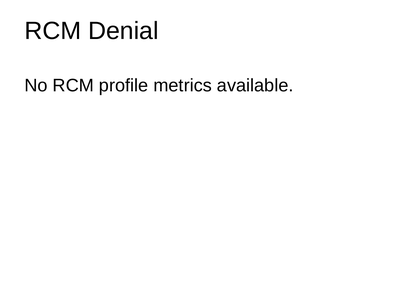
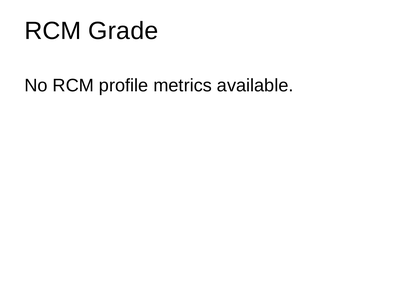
Denial: Denial -> Grade (123, 31)
